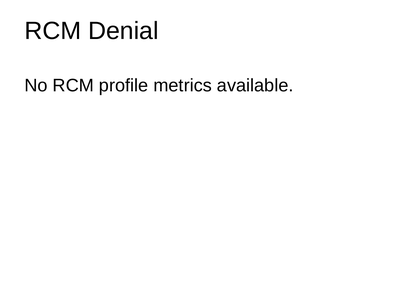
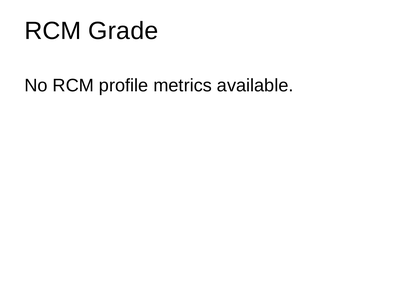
Denial: Denial -> Grade (123, 31)
